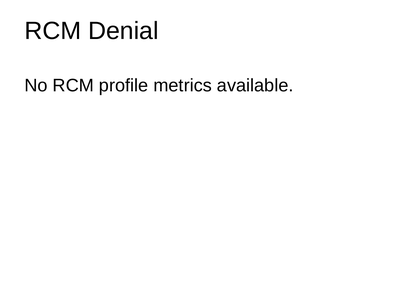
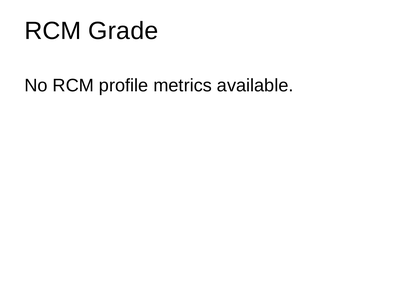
Denial: Denial -> Grade (123, 31)
